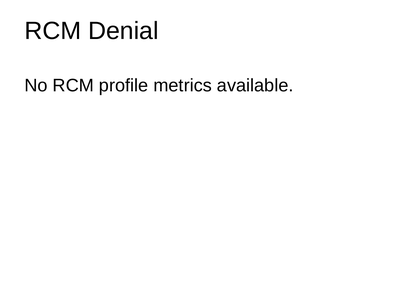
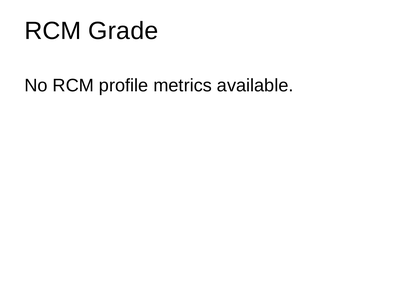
Denial: Denial -> Grade (123, 31)
